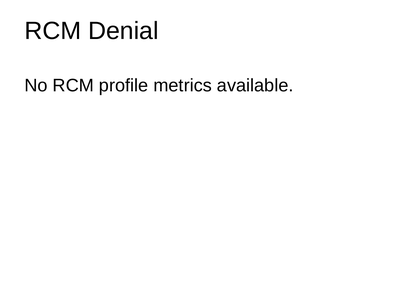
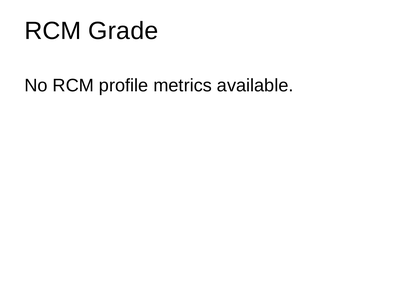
Denial: Denial -> Grade (123, 31)
